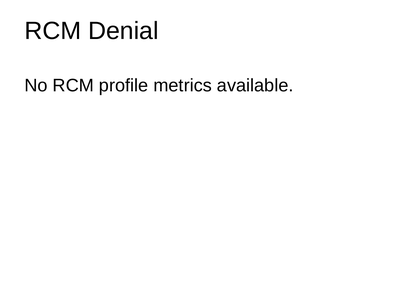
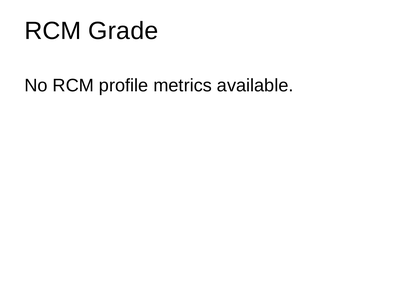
Denial: Denial -> Grade (123, 31)
